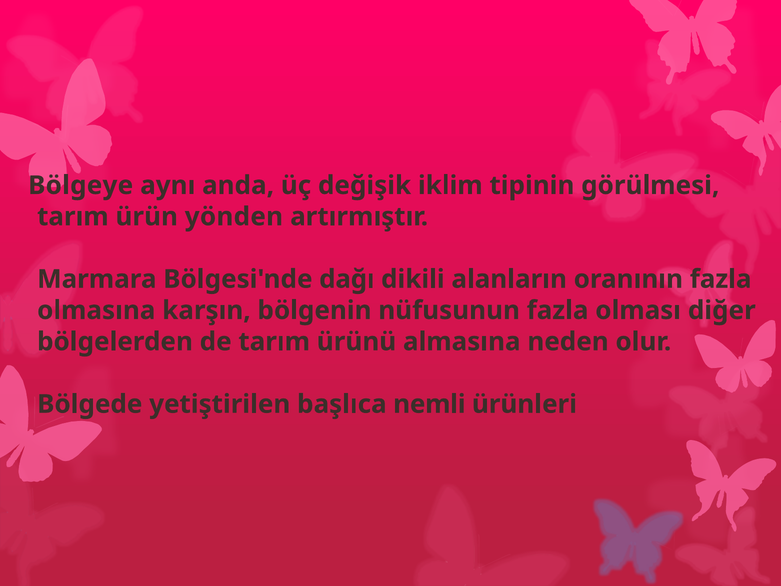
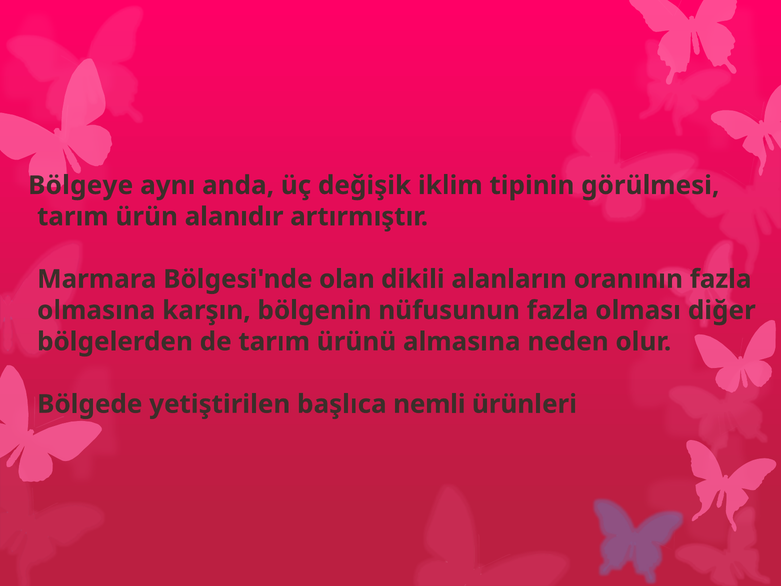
yönden: yönden -> alanıdır (234, 217)
dağı: dağı -> olan (347, 279)
